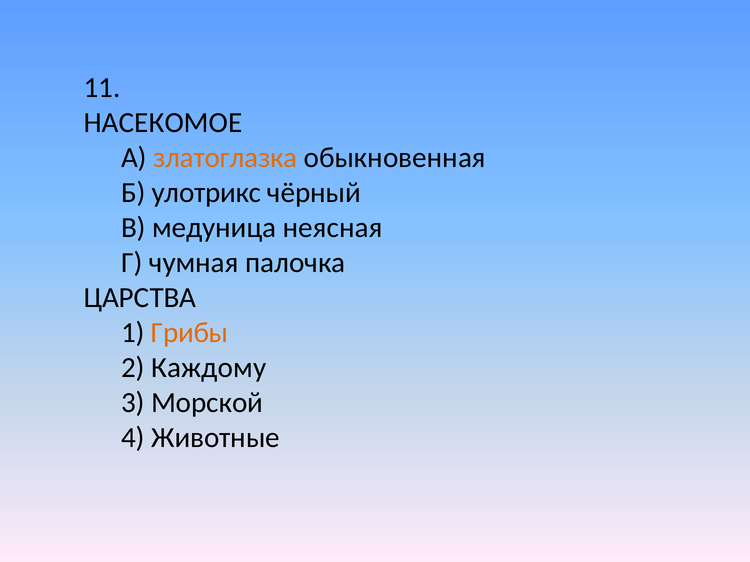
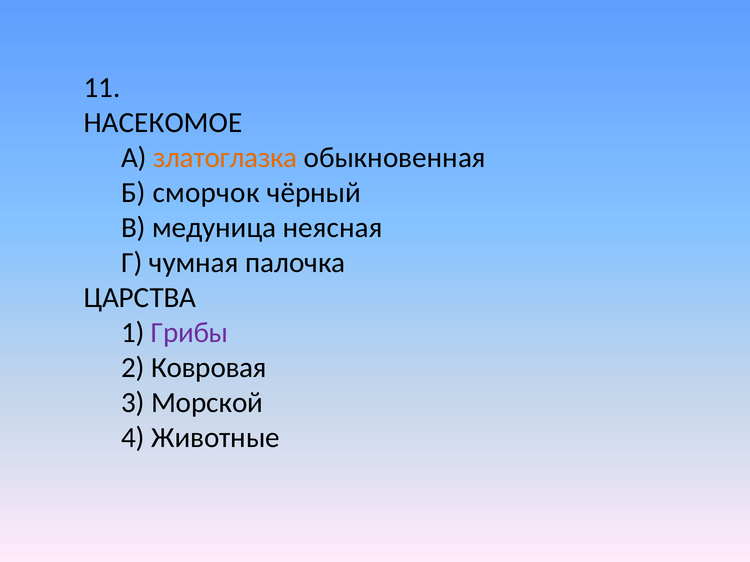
улотрикс: улотрикс -> сморчок (206, 193)
Грибы colour: orange -> purple (189, 333)
Каждому: Каждому -> Ковровая (209, 368)
